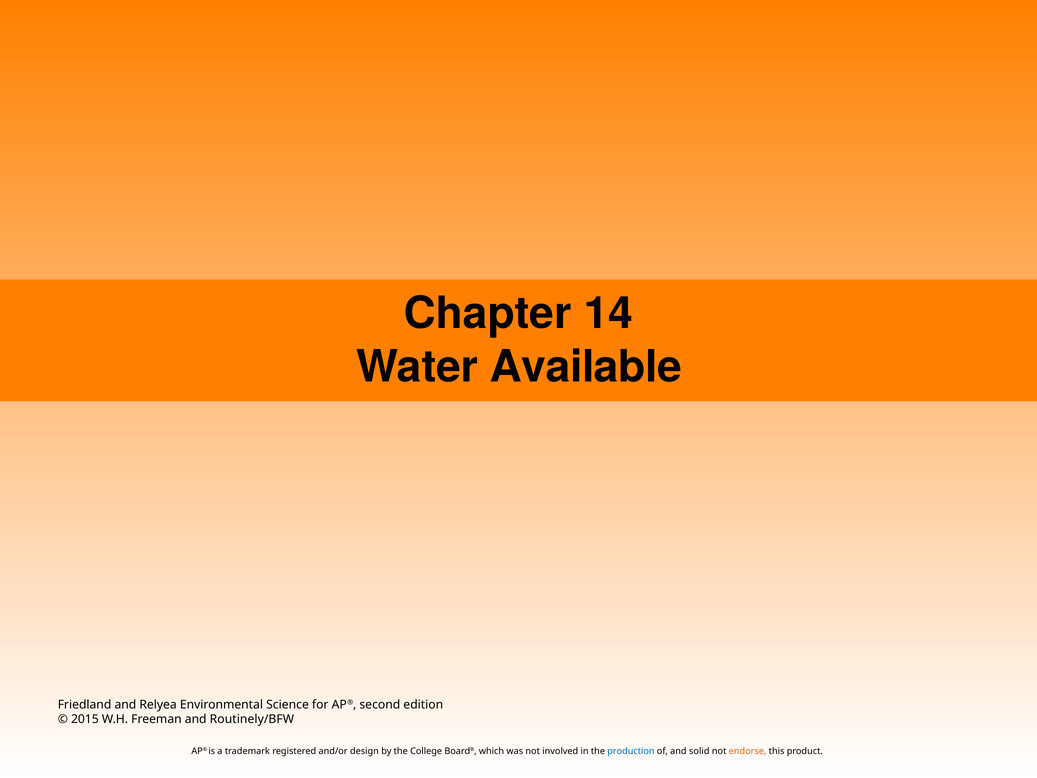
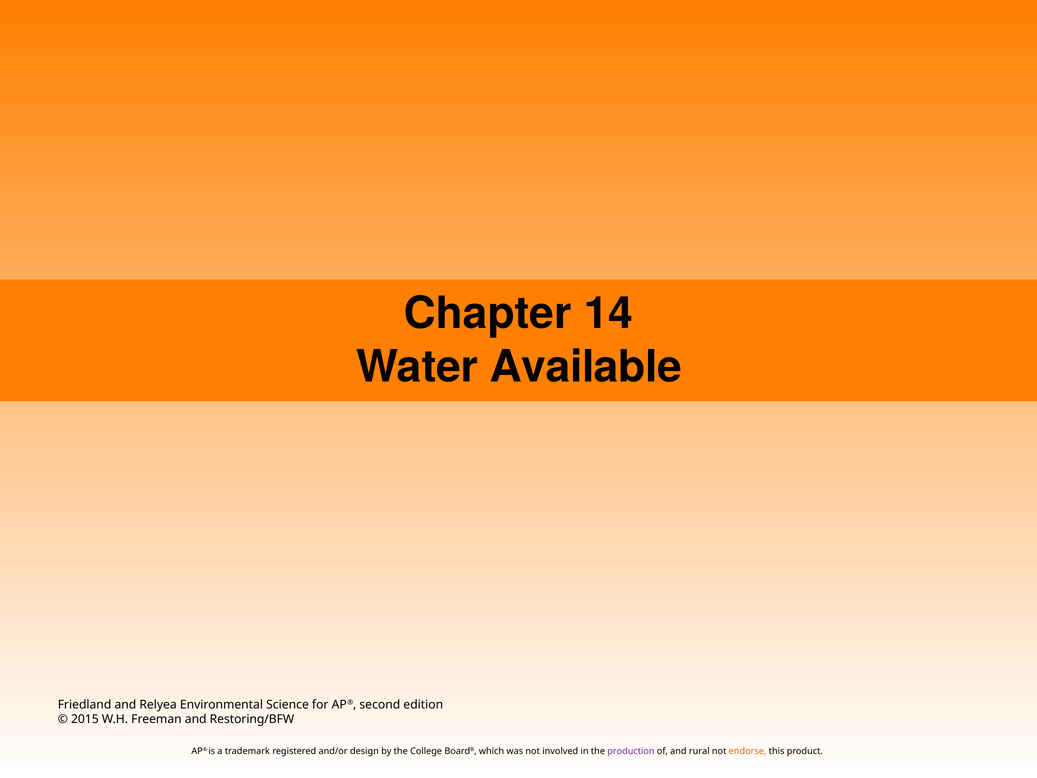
Routinely/BFW: Routinely/BFW -> Restoring/BFW (252, 719)
production colour: blue -> purple (631, 751)
solid: solid -> rural (699, 751)
